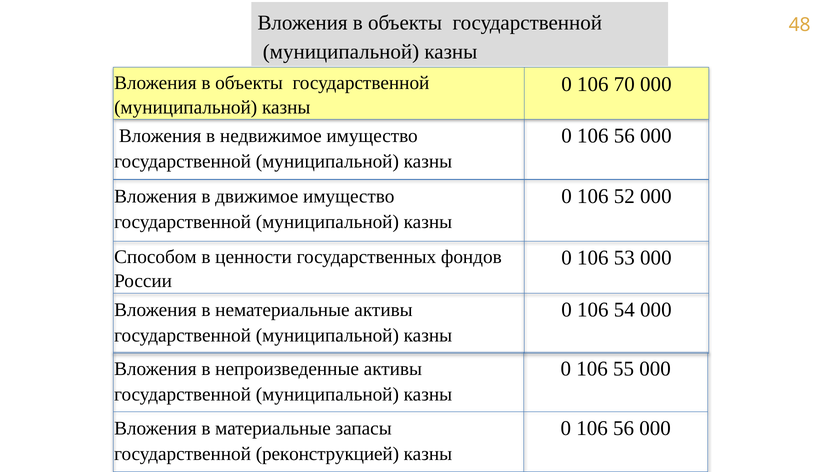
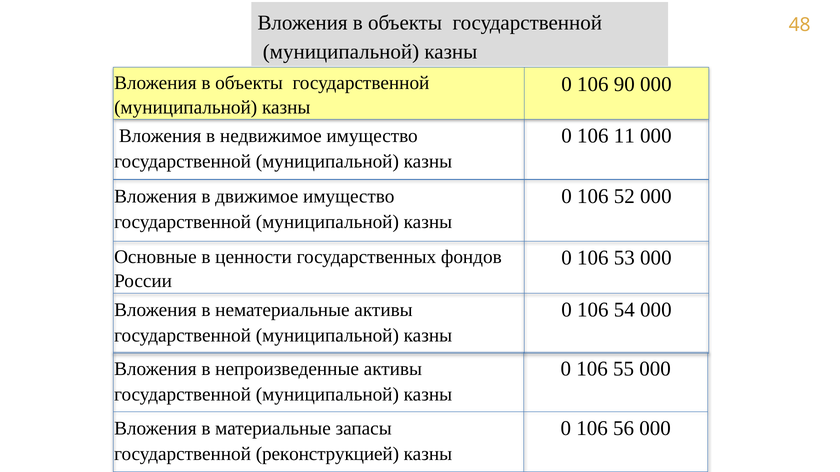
70: 70 -> 90 (624, 84)
56: 56 -> 11 (624, 136)
Способом: Способом -> Основные (155, 257)
